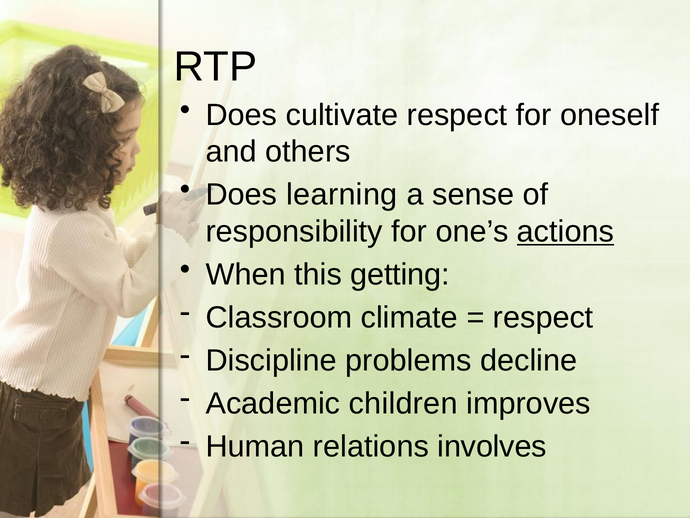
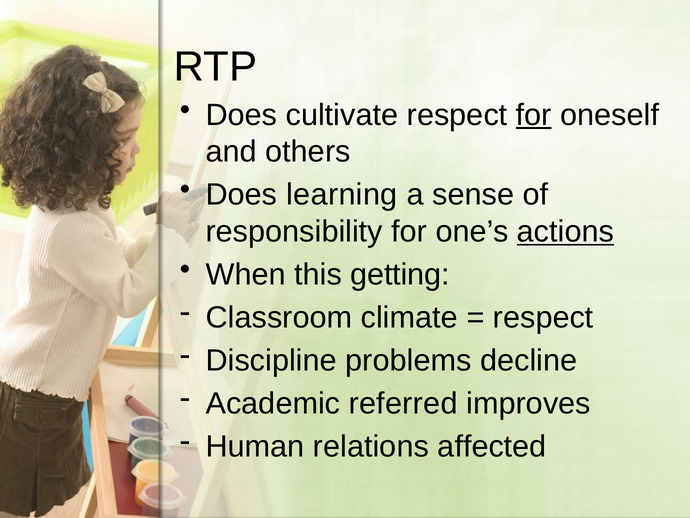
for underline: none -> present (534, 115)
children: children -> referred (403, 403)
involves: involves -> affected (492, 446)
